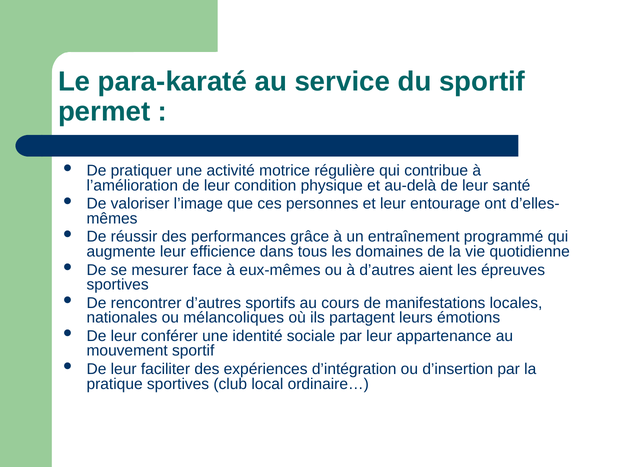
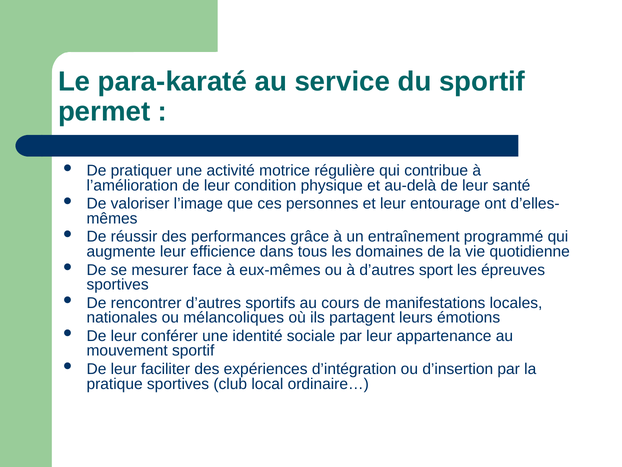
aient: aient -> sport (436, 270)
